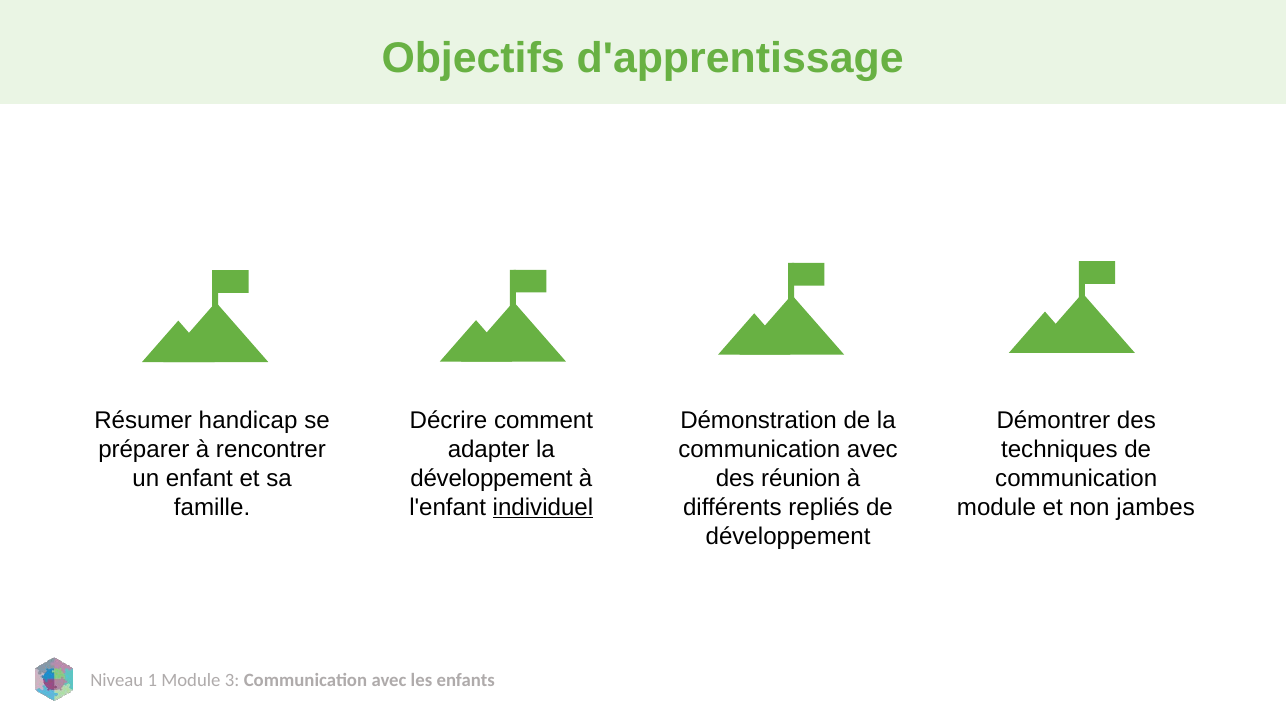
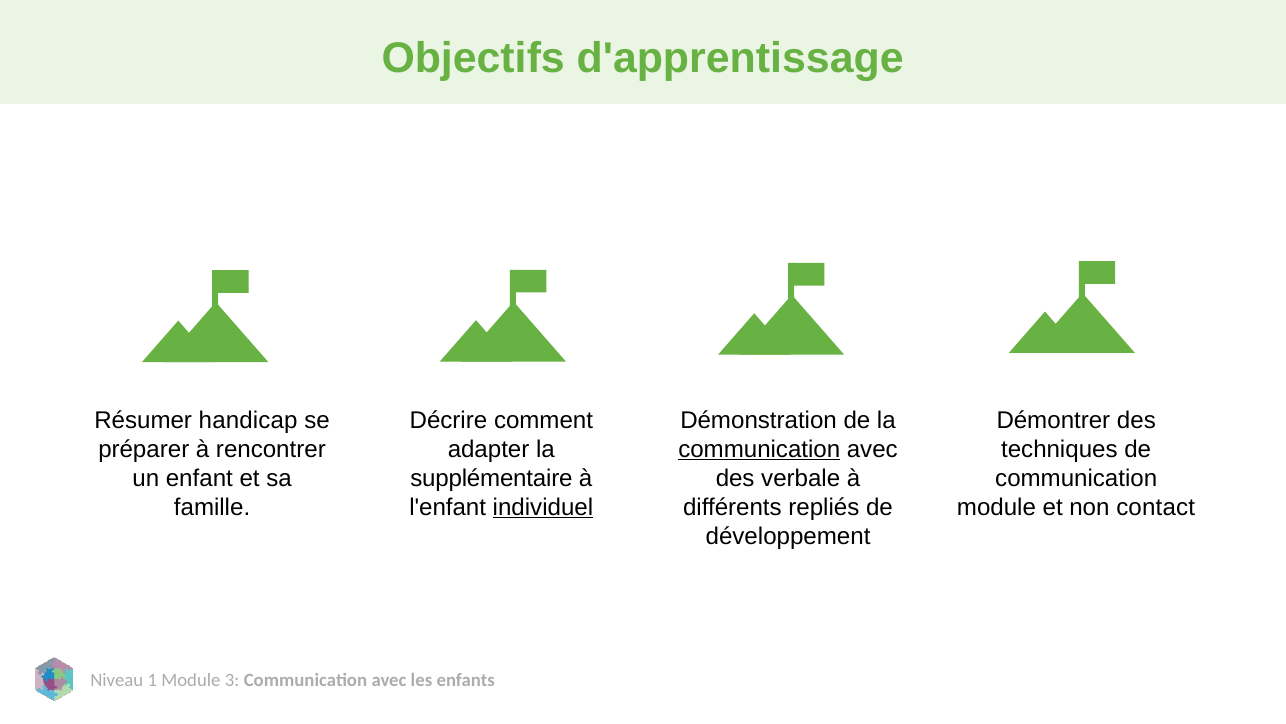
communication underline: none -> present (759, 449)
développement: développement -> supplémentaire (491, 478)
réunion: réunion -> verbale (801, 478)
jambes: jambes -> contact (1156, 507)
